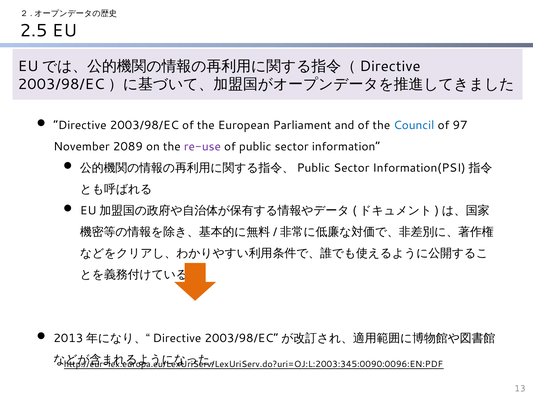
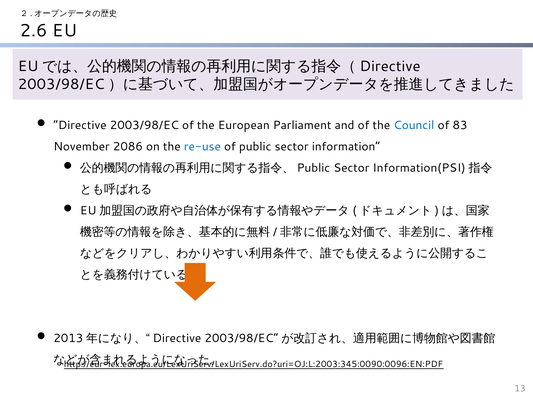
2.5: 2.5 -> 2.6 (34, 31)
97: 97 -> 83 (460, 125)
2089: 2089 -> 2086 (128, 146)
re-use colour: purple -> blue (202, 146)
